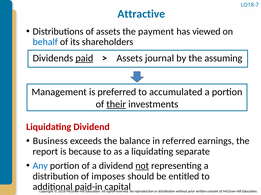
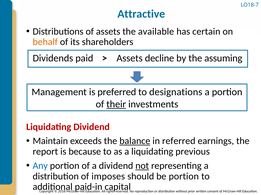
payment: payment -> available (156, 32)
viewed: viewed -> certain (206, 32)
behalf colour: blue -> orange (45, 42)
paid underline: present -> none (84, 58)
journal: journal -> decline (160, 58)
accumulated: accumulated -> designations (176, 92)
Business: Business -> Maintain (50, 142)
balance underline: none -> present (135, 142)
separate: separate -> previous (193, 152)
be entitled: entitled -> portion (184, 177)
